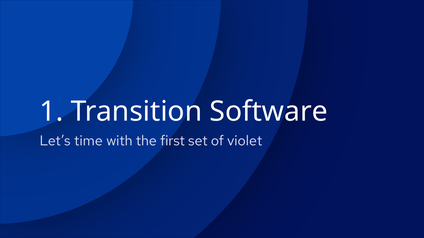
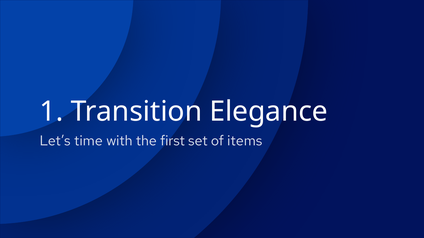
Software: Software -> Elegance (269, 112)
violet: violet -> items (245, 141)
